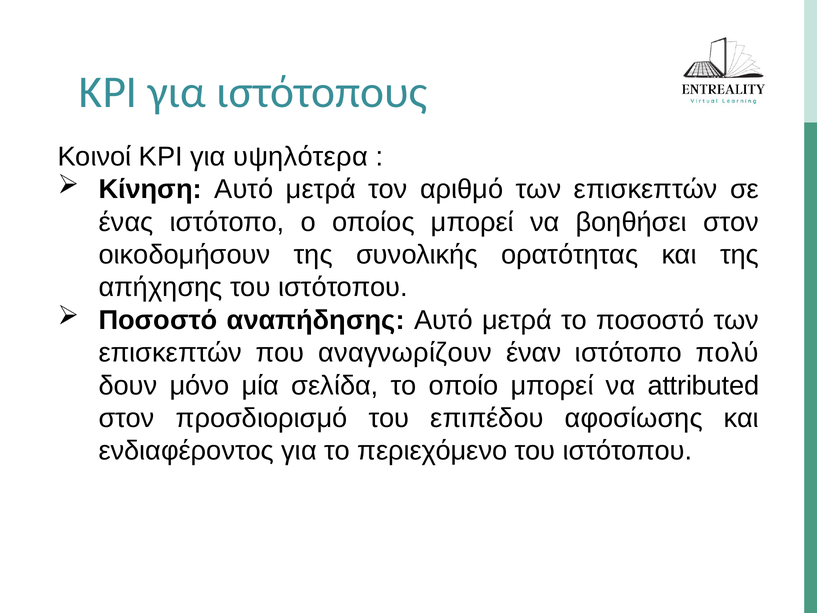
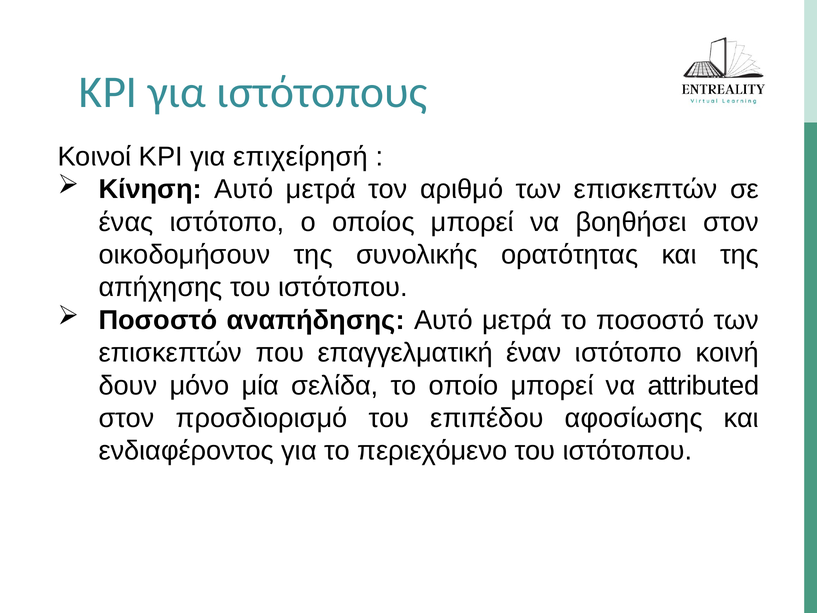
υψηλότερα: υψηλότερα -> επιχείρησή (301, 157)
αναγνωρίζουν: αναγνωρίζουν -> επαγγελματική (405, 353)
πολύ: πολύ -> κοινή (727, 353)
